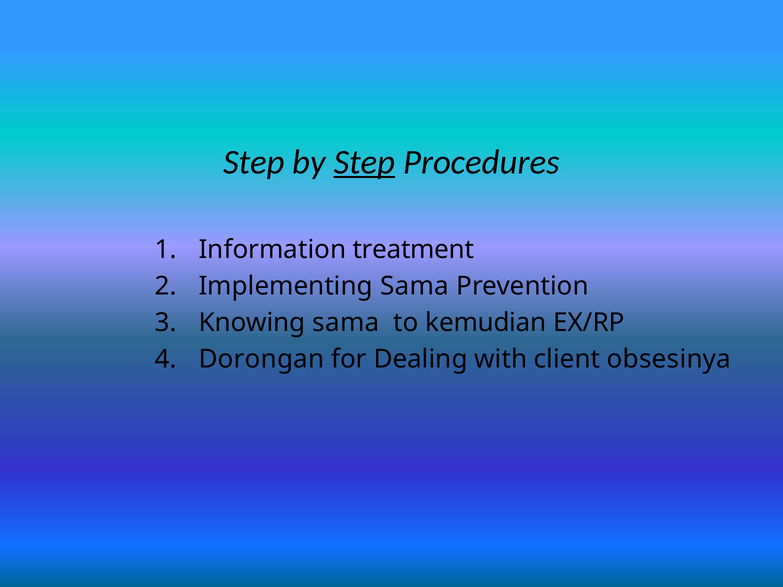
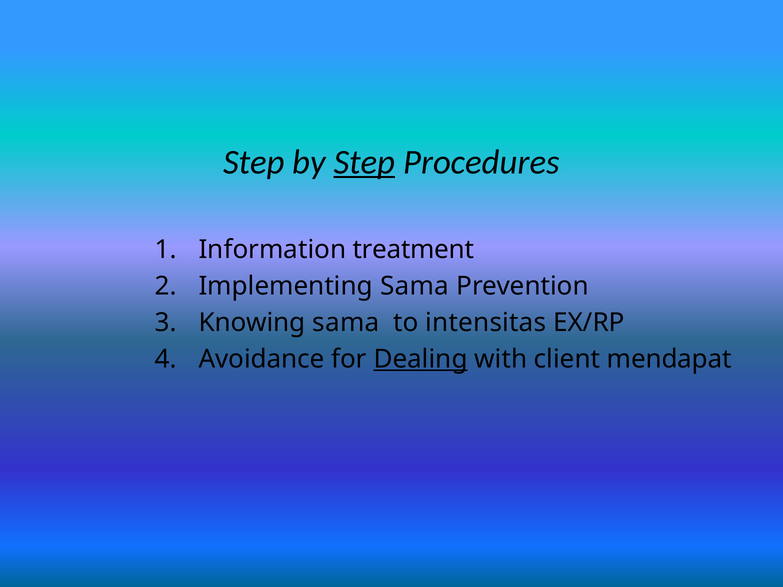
kemudian: kemudian -> intensitas (486, 323)
Dorongan: Dorongan -> Avoidance (262, 359)
Dealing underline: none -> present (421, 359)
obsesinya: obsesinya -> mendapat (669, 359)
